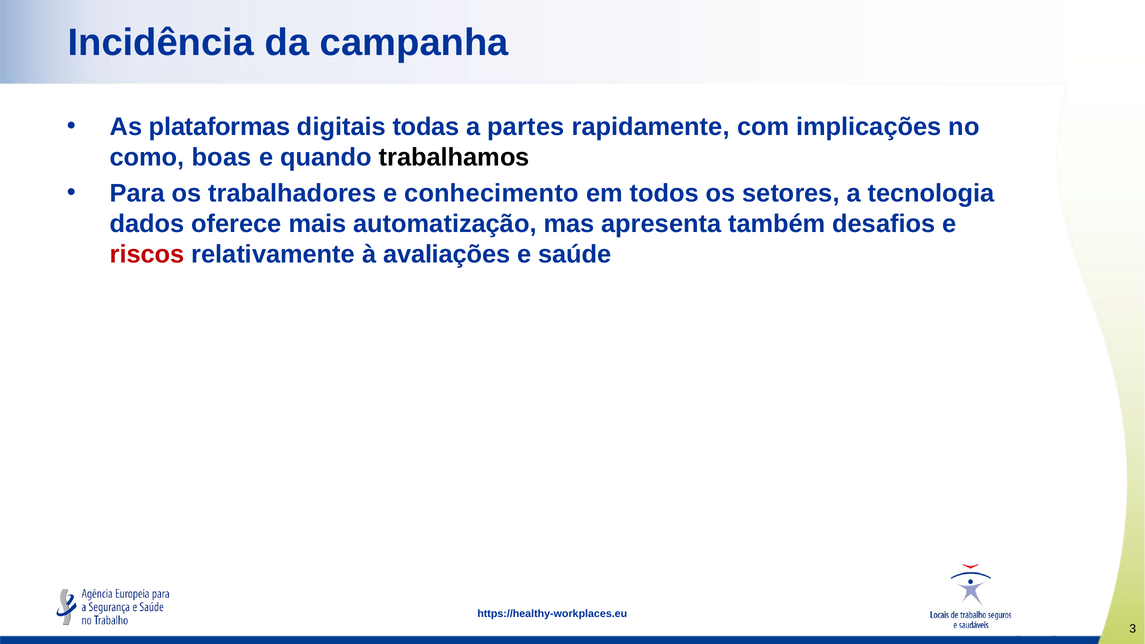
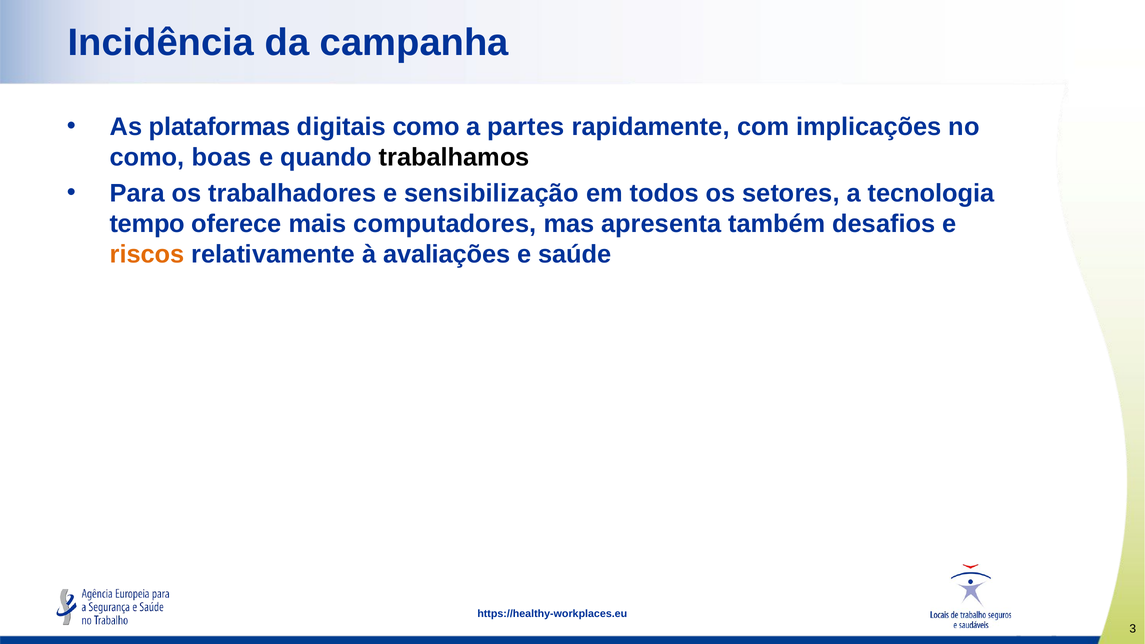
digitais todas: todas -> como (426, 127)
conhecimento: conhecimento -> sensibilização (491, 193)
dados: dados -> tempo (147, 224)
automatização: automatização -> computadores (445, 224)
riscos colour: red -> orange (147, 254)
